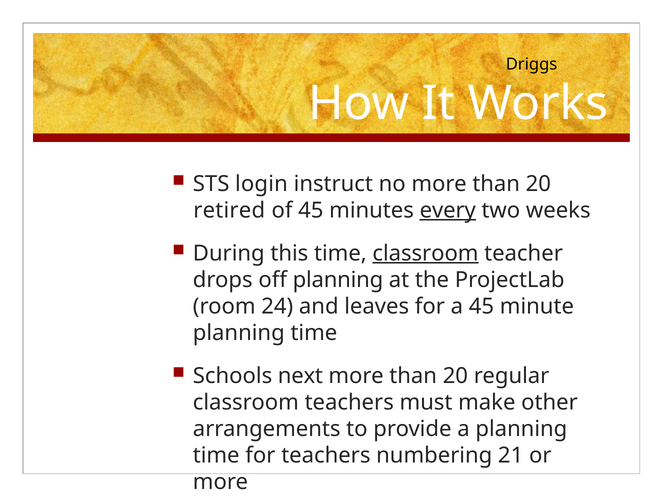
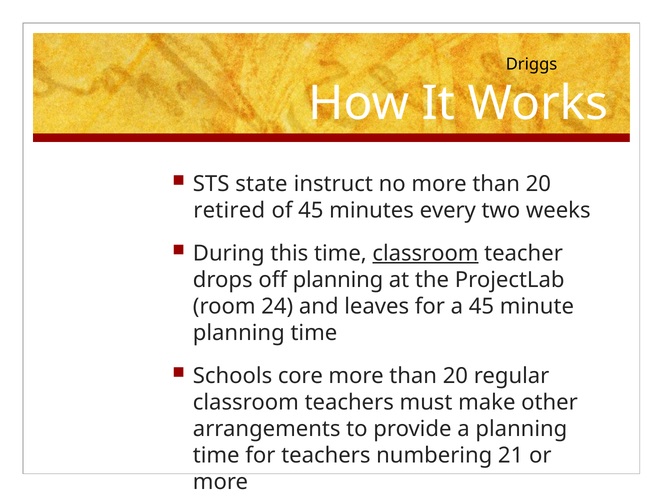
login: login -> state (261, 184)
every underline: present -> none (448, 210)
next: next -> core (300, 376)
